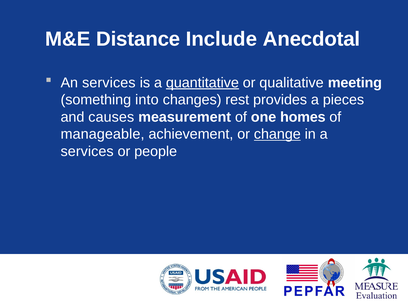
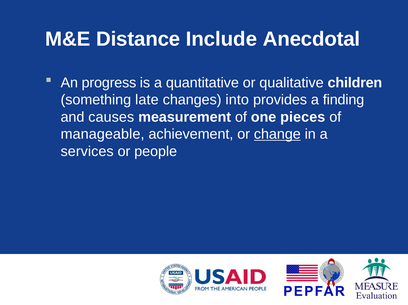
An services: services -> progress (109, 83)
quantitative underline: present -> none (202, 83)
meeting: meeting -> children (355, 83)
into: into -> late (147, 100)
rest: rest -> into (237, 100)
pieces: pieces -> finding (344, 100)
homes: homes -> pieces (303, 117)
